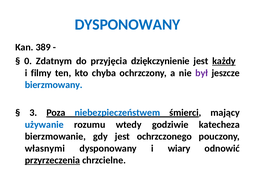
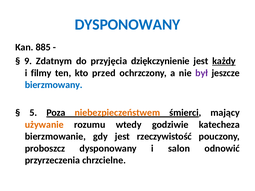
389: 389 -> 885 (43, 47)
0: 0 -> 9 (28, 61)
chyba: chyba -> przed (104, 73)
3: 3 -> 5 (33, 113)
niebezpieczeństwem colour: blue -> orange (117, 113)
używanie colour: blue -> orange (44, 125)
ochrzczonego: ochrzczonego -> rzeczywistość (164, 137)
własnymi: własnymi -> proboszcz (45, 149)
wiary: wiary -> salon (179, 149)
przyrzeczenia underline: present -> none (52, 160)
